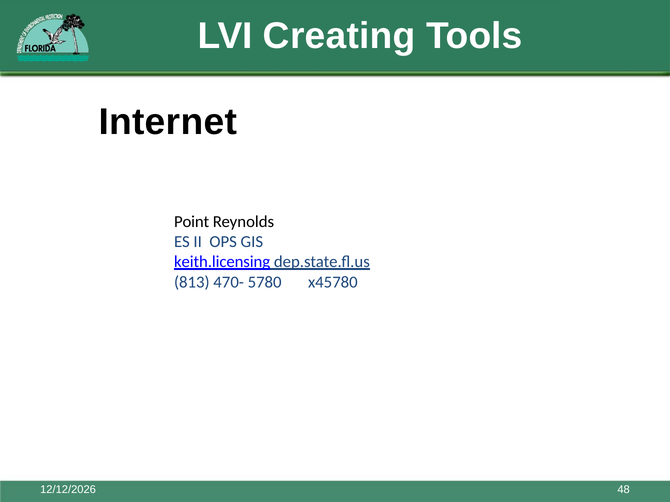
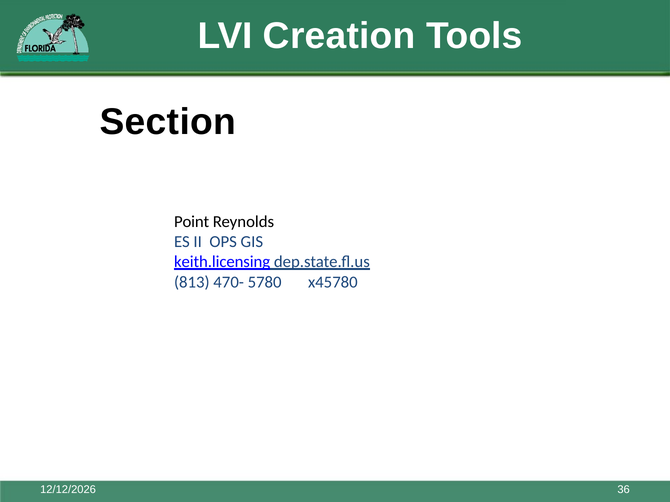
Creating: Creating -> Creation (339, 36)
Internet: Internet -> Section (168, 122)
48: 48 -> 36 (624, 490)
